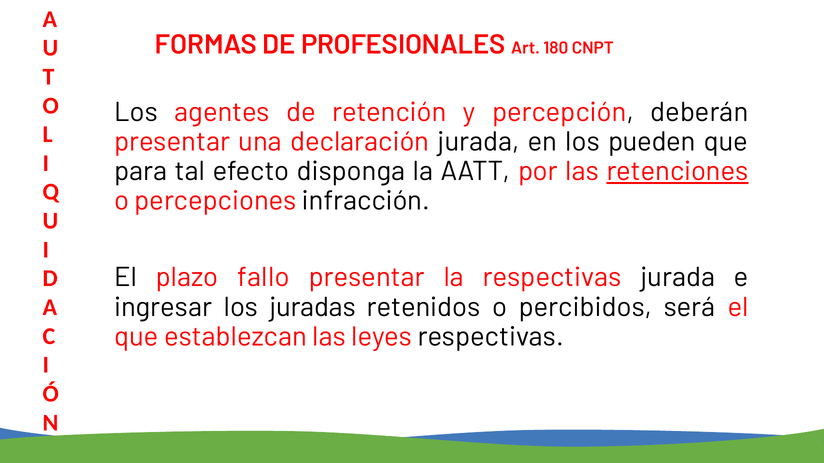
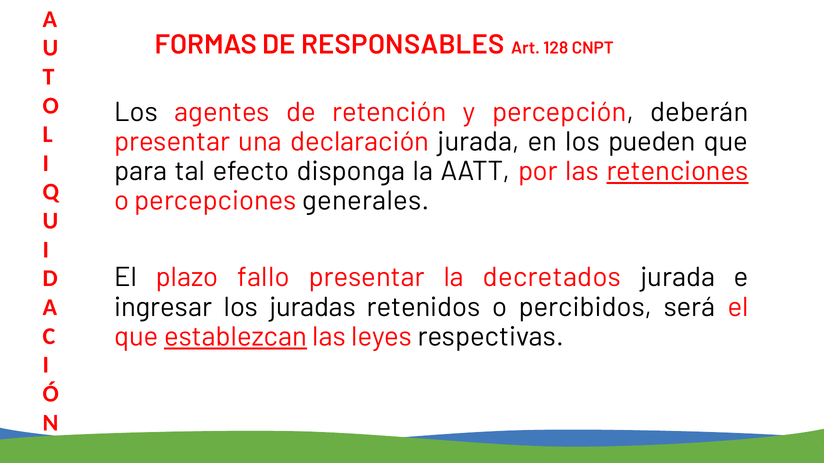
PROFESIONALES: PROFESIONALES -> RESPONSABLES (403, 45)
180: 180 -> 128 (556, 48)
infracción: infracción -> generales (366, 201)
la respectivas: respectivas -> decretados (552, 278)
establezcan underline: none -> present (235, 337)
